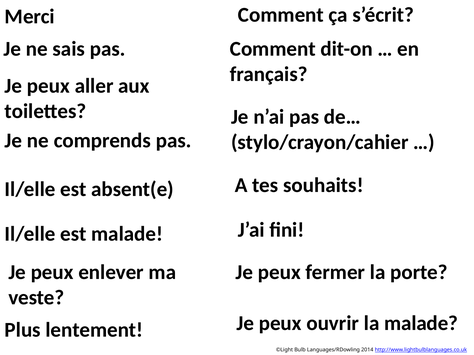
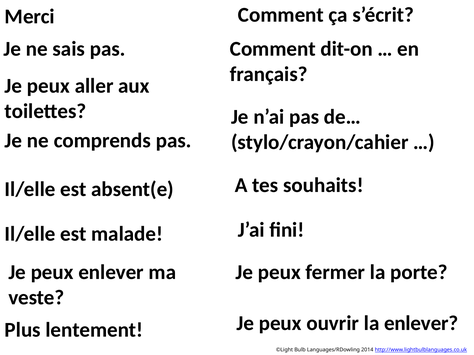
la malade: malade -> enlever (421, 324)
